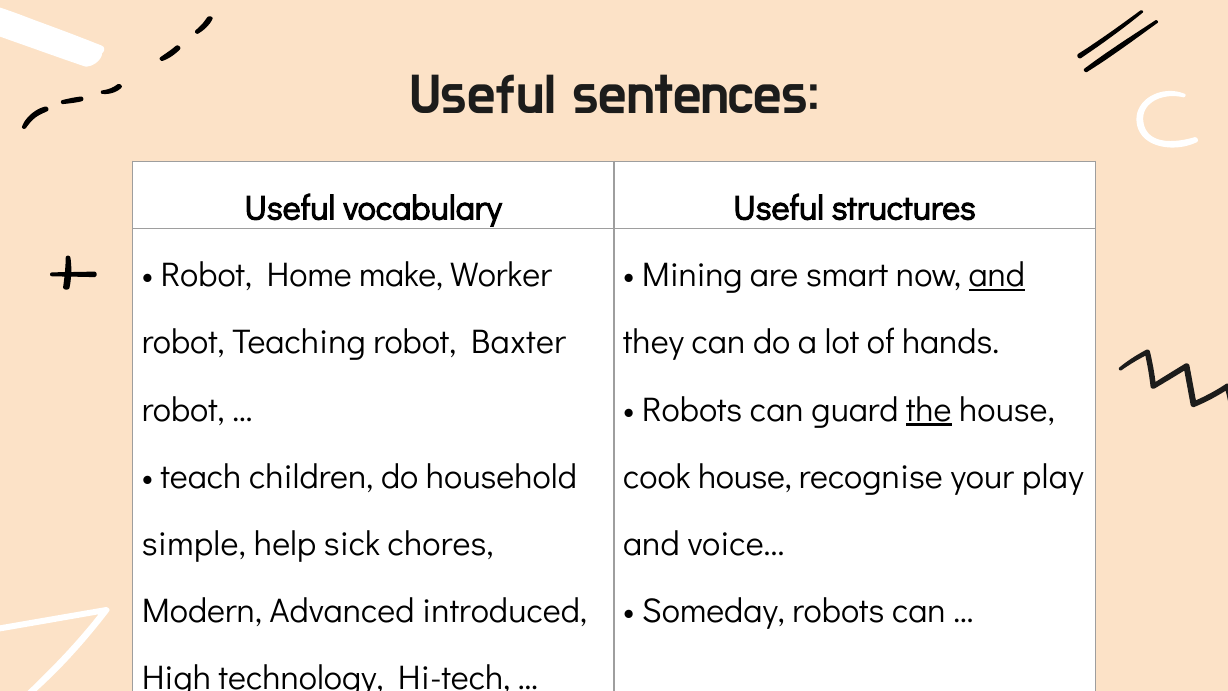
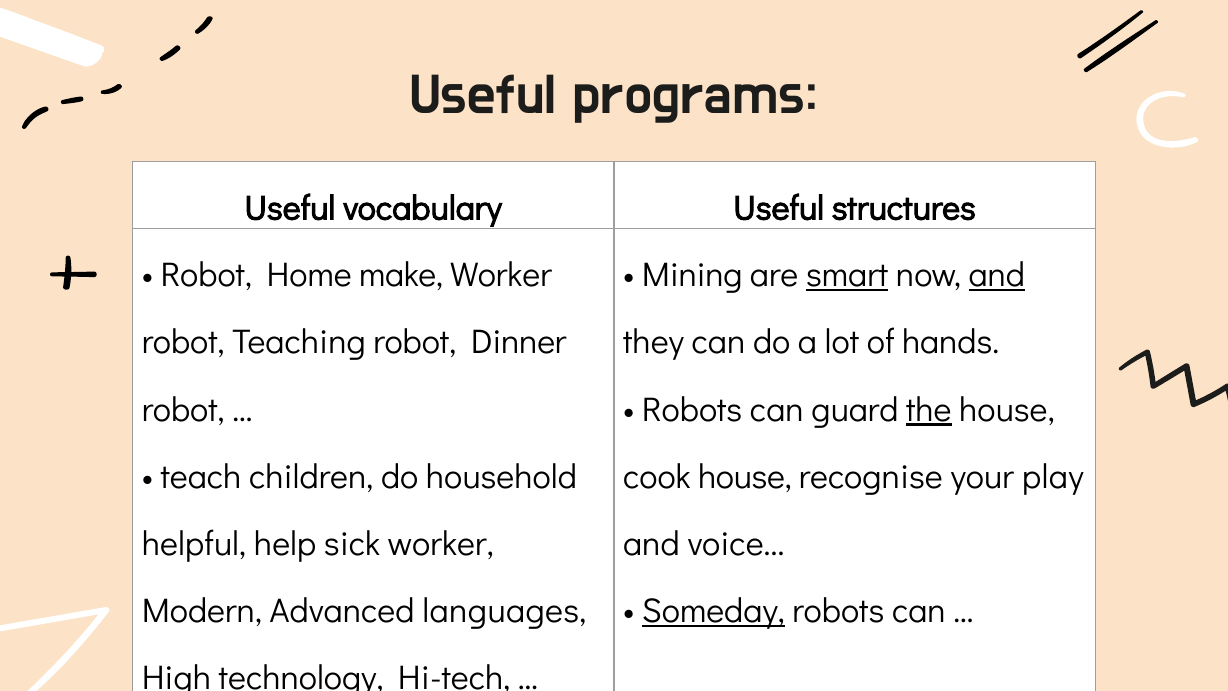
sentences: sentences -> programs (696, 95)
smart underline: none -> present (847, 275)
Baxter: Baxter -> Dinner (519, 342)
simple: simple -> helpful (194, 544)
sick chores: chores -> worker (441, 544)
introduced: introduced -> languages (504, 611)
Someday underline: none -> present (713, 611)
